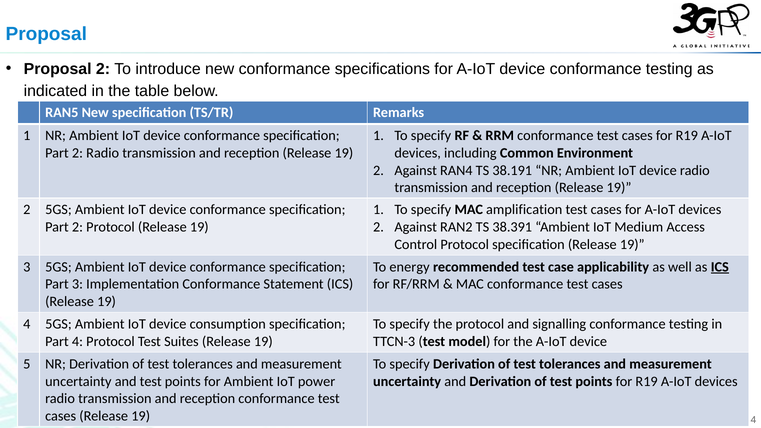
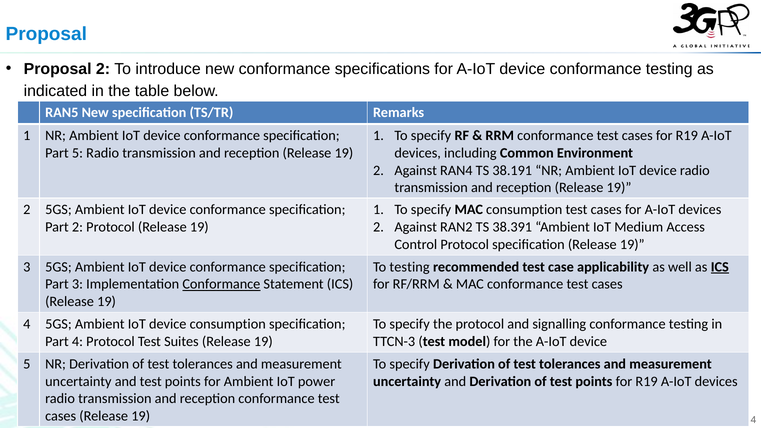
2: 2 -> 5 (77, 153)
MAC amplification: amplification -> consumption (524, 210)
To energy: energy -> testing (410, 267)
Conformance underline: none -> present (221, 284)
